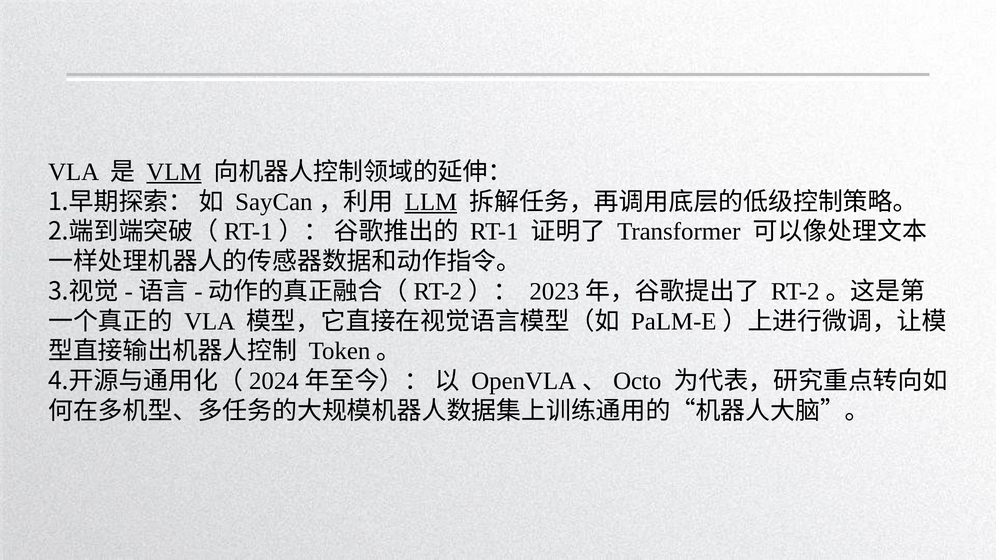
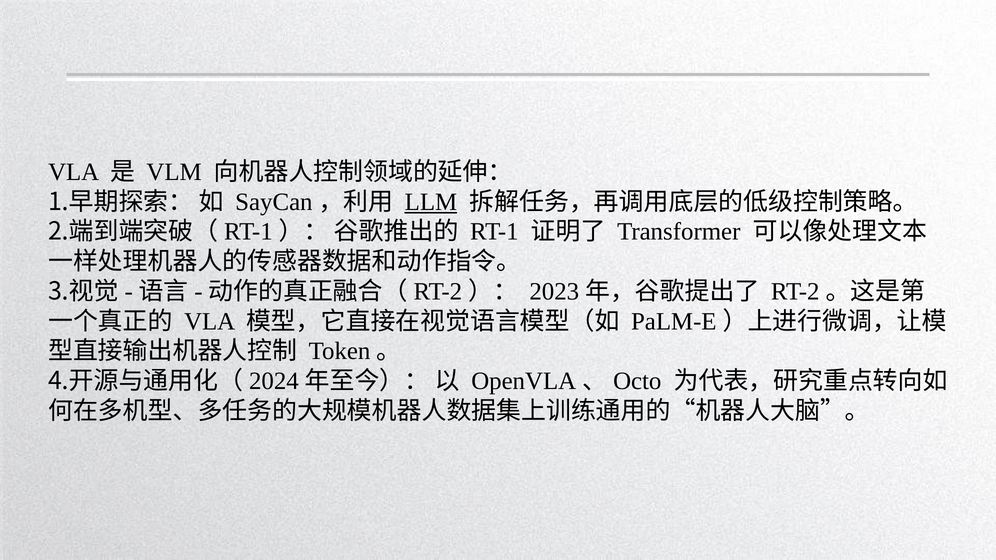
VLM underline: present -> none (174, 172)
